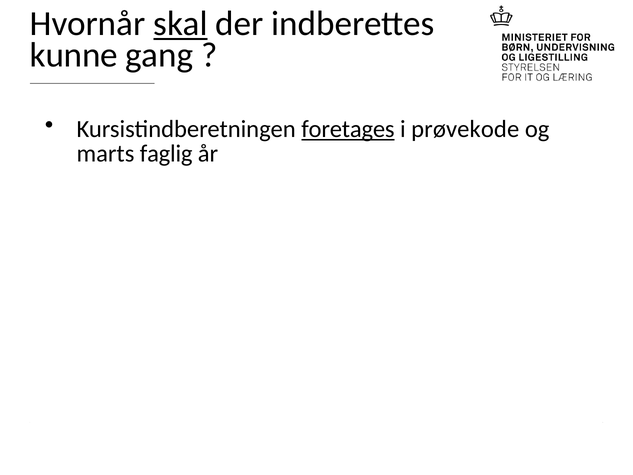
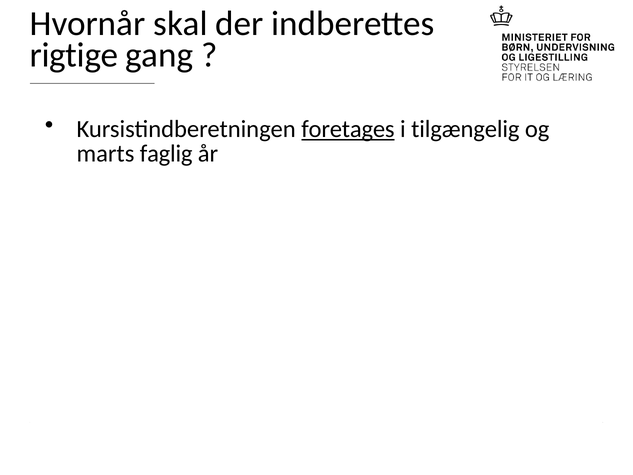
skal underline: present -> none (181, 24)
kunne: kunne -> rigtige (74, 55)
prøvekode: prøvekode -> tilgængelig (465, 129)
